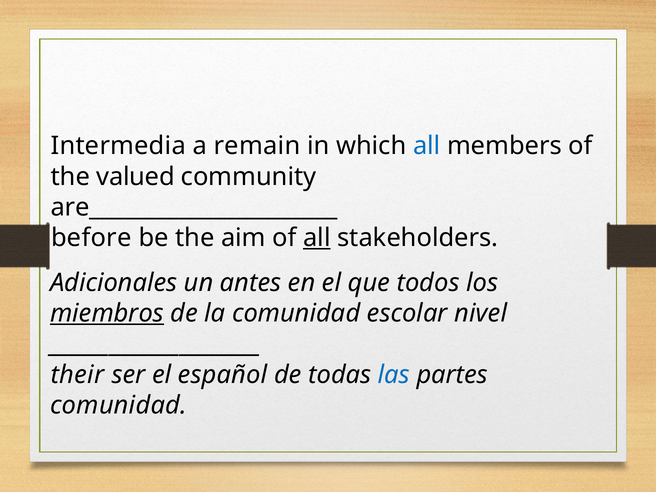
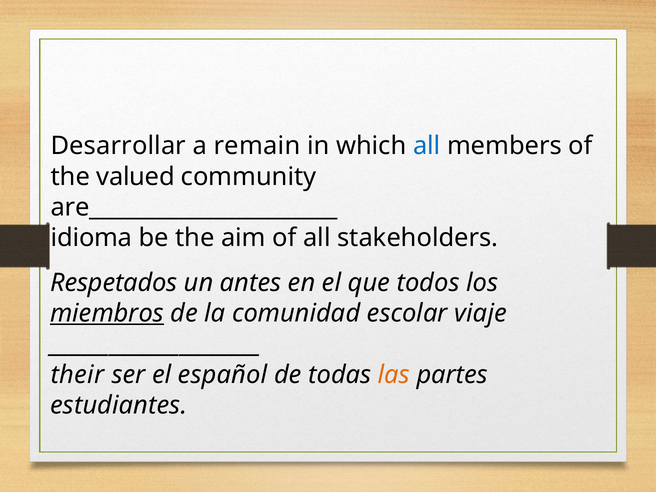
Intermedia: Intermedia -> Desarrollar (118, 146)
before: before -> idioma (91, 238)
all underline: present -> none (317, 238)
Adicionales: Adicionales -> Respetados (114, 283)
nivel: nivel -> viaje (481, 313)
las colour: blue -> orange (394, 375)
comunidad: comunidad -> estudiantes (119, 405)
